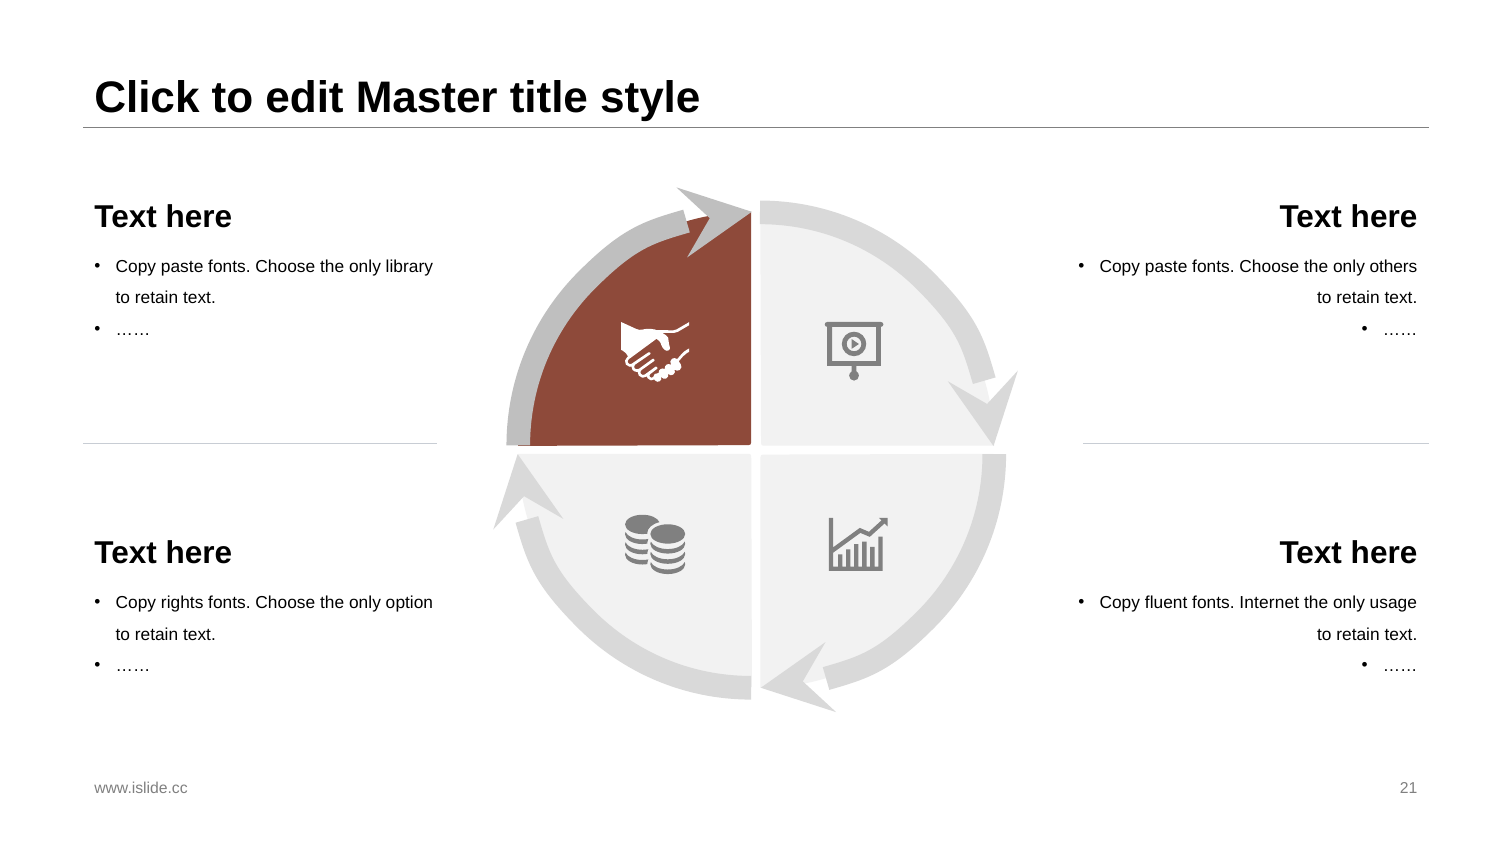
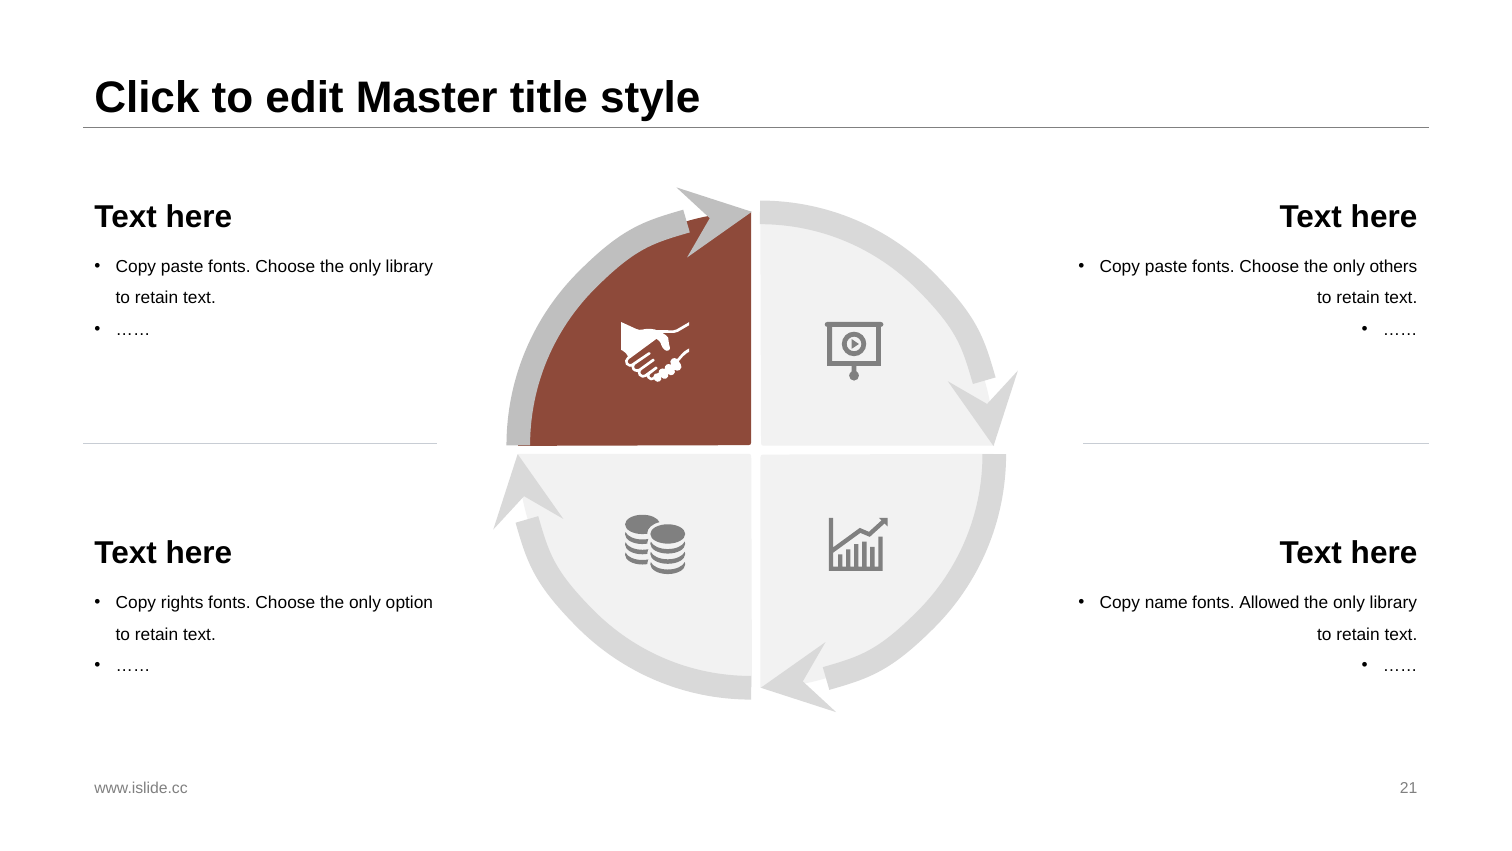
fluent: fluent -> name (1166, 603)
Internet: Internet -> Allowed (1269, 603)
usage: usage -> library (1393, 603)
